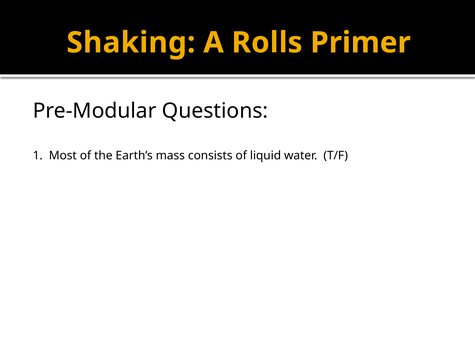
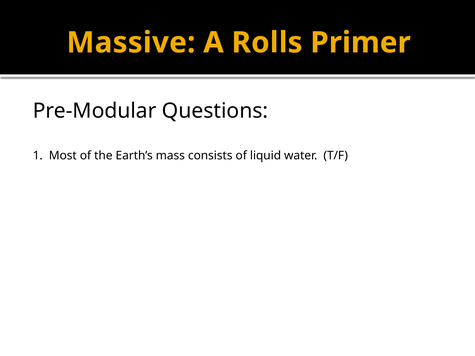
Shaking: Shaking -> Massive (131, 43)
